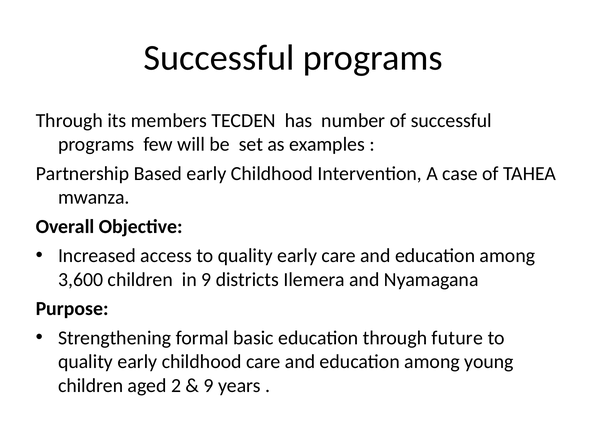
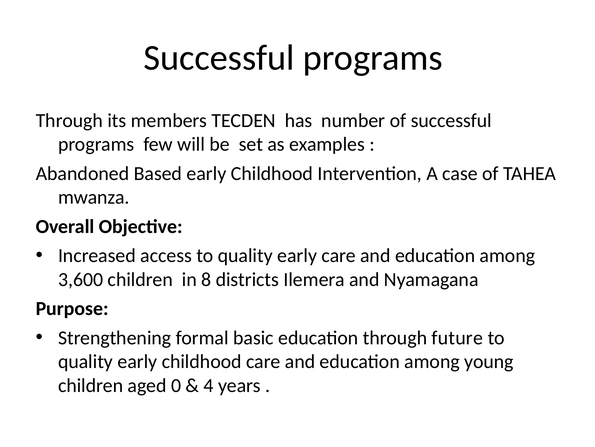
Partnership: Partnership -> Abandoned (82, 173)
in 9: 9 -> 8 (206, 279)
2: 2 -> 0 (176, 385)
9: 9 -> 4 (209, 385)
